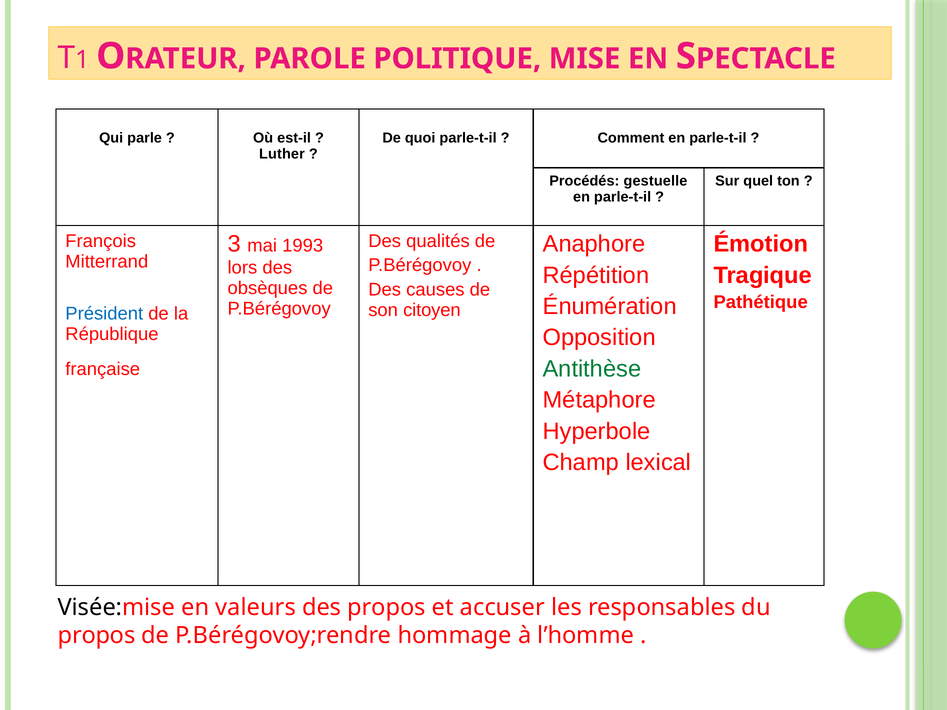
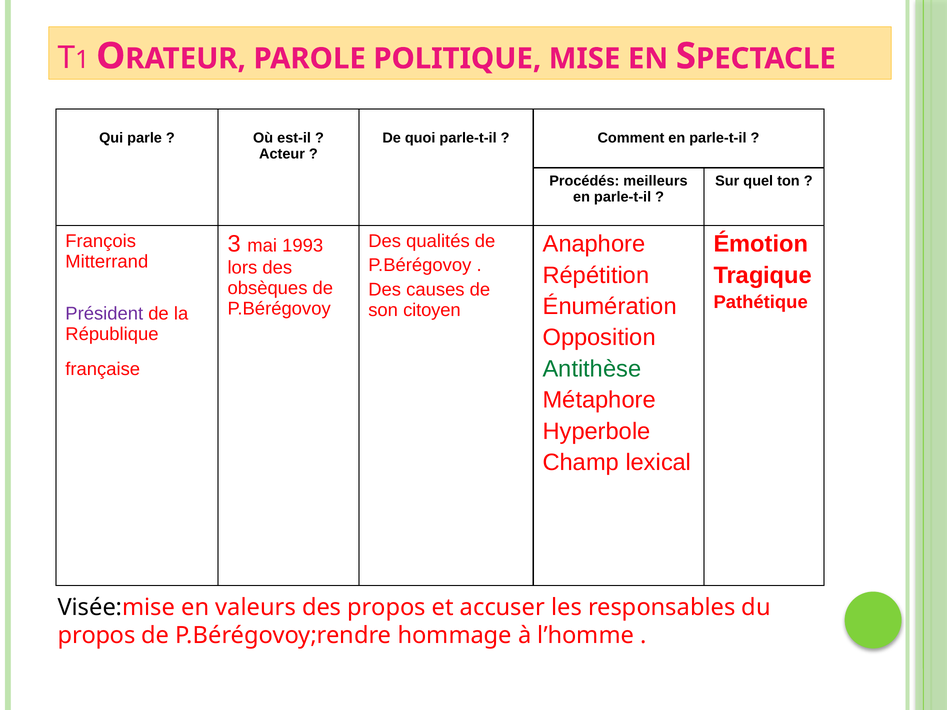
Luther: Luther -> Acteur (282, 154)
gestuelle: gestuelle -> meilleurs (656, 181)
Président colour: blue -> purple (104, 314)
